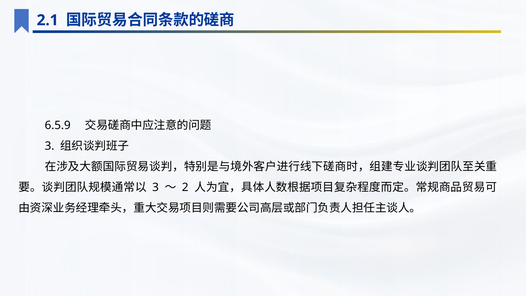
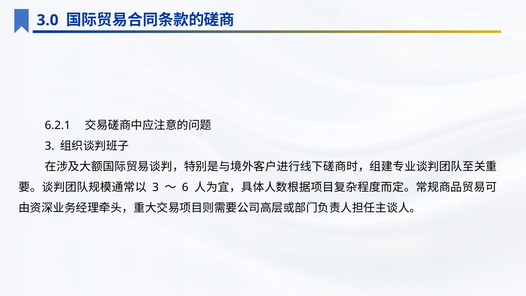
2.1: 2.1 -> 3.0 (48, 20)
6.5.9: 6.5.9 -> 6.2.1 (58, 125)
2: 2 -> 6 (185, 187)
